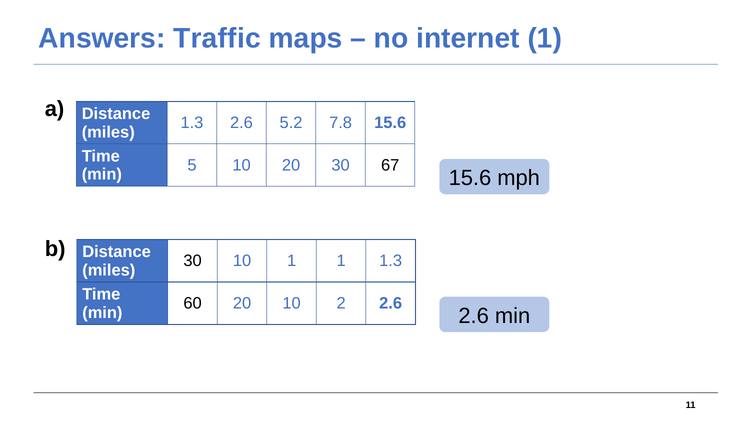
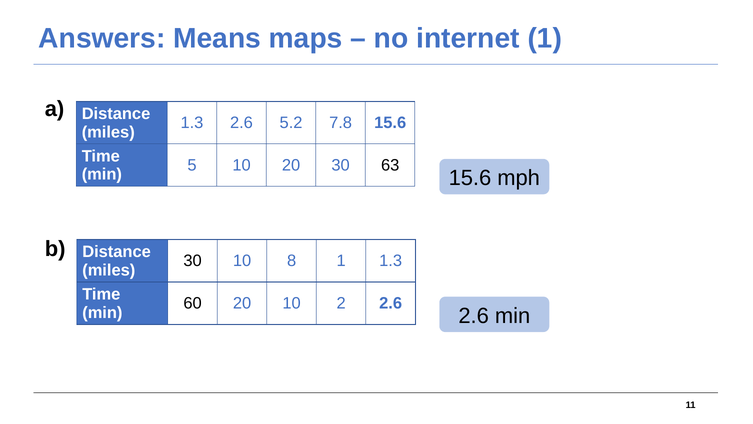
Traffic: Traffic -> Means (217, 38)
67: 67 -> 63 (390, 165)
10 1: 1 -> 8 (292, 261)
